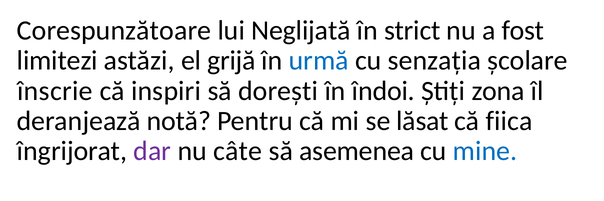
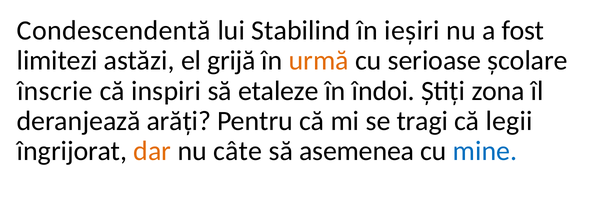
Corespunzătoare: Corespunzătoare -> Condescendentă (114, 31)
Neglijată: Neglijată -> Stabilind (301, 31)
strict: strict -> ieșiri (412, 31)
urmă colour: blue -> orange (319, 61)
senzația: senzația -> serioase (434, 61)
dorești: dorești -> etaleze (278, 91)
notă: notă -> arăți (179, 121)
lăsat: lăsat -> tragi (422, 121)
fiica: fiica -> legii (509, 121)
dar colour: purple -> orange (152, 151)
